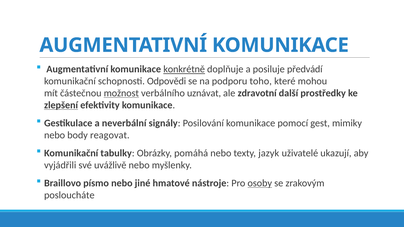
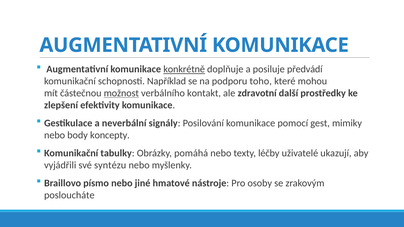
Odpovědi: Odpovědi -> Například (167, 81)
uznávat: uznávat -> kontakt (204, 93)
zlepšení underline: present -> none (61, 105)
reagovat: reagovat -> koncepty (110, 135)
jazyk: jazyk -> léčby (269, 153)
uvážlivě: uvážlivě -> syntézu (110, 165)
osoby underline: present -> none (260, 183)
